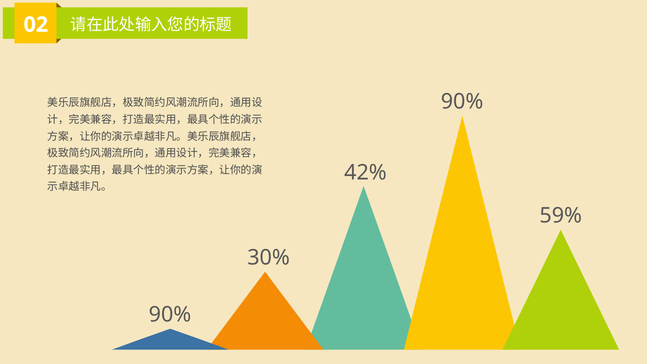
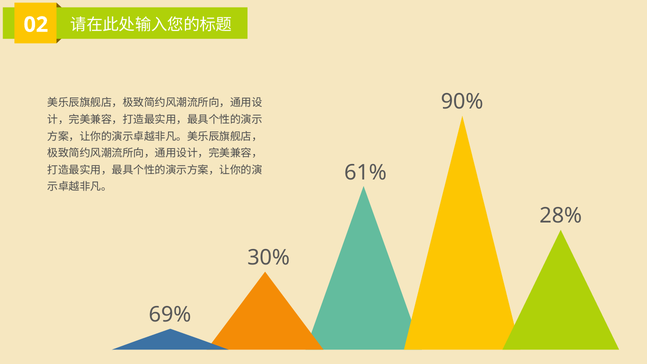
42%: 42% -> 61% (365, 173)
59%: 59% -> 28% (561, 216)
90%: 90% -> 69% (170, 315)
